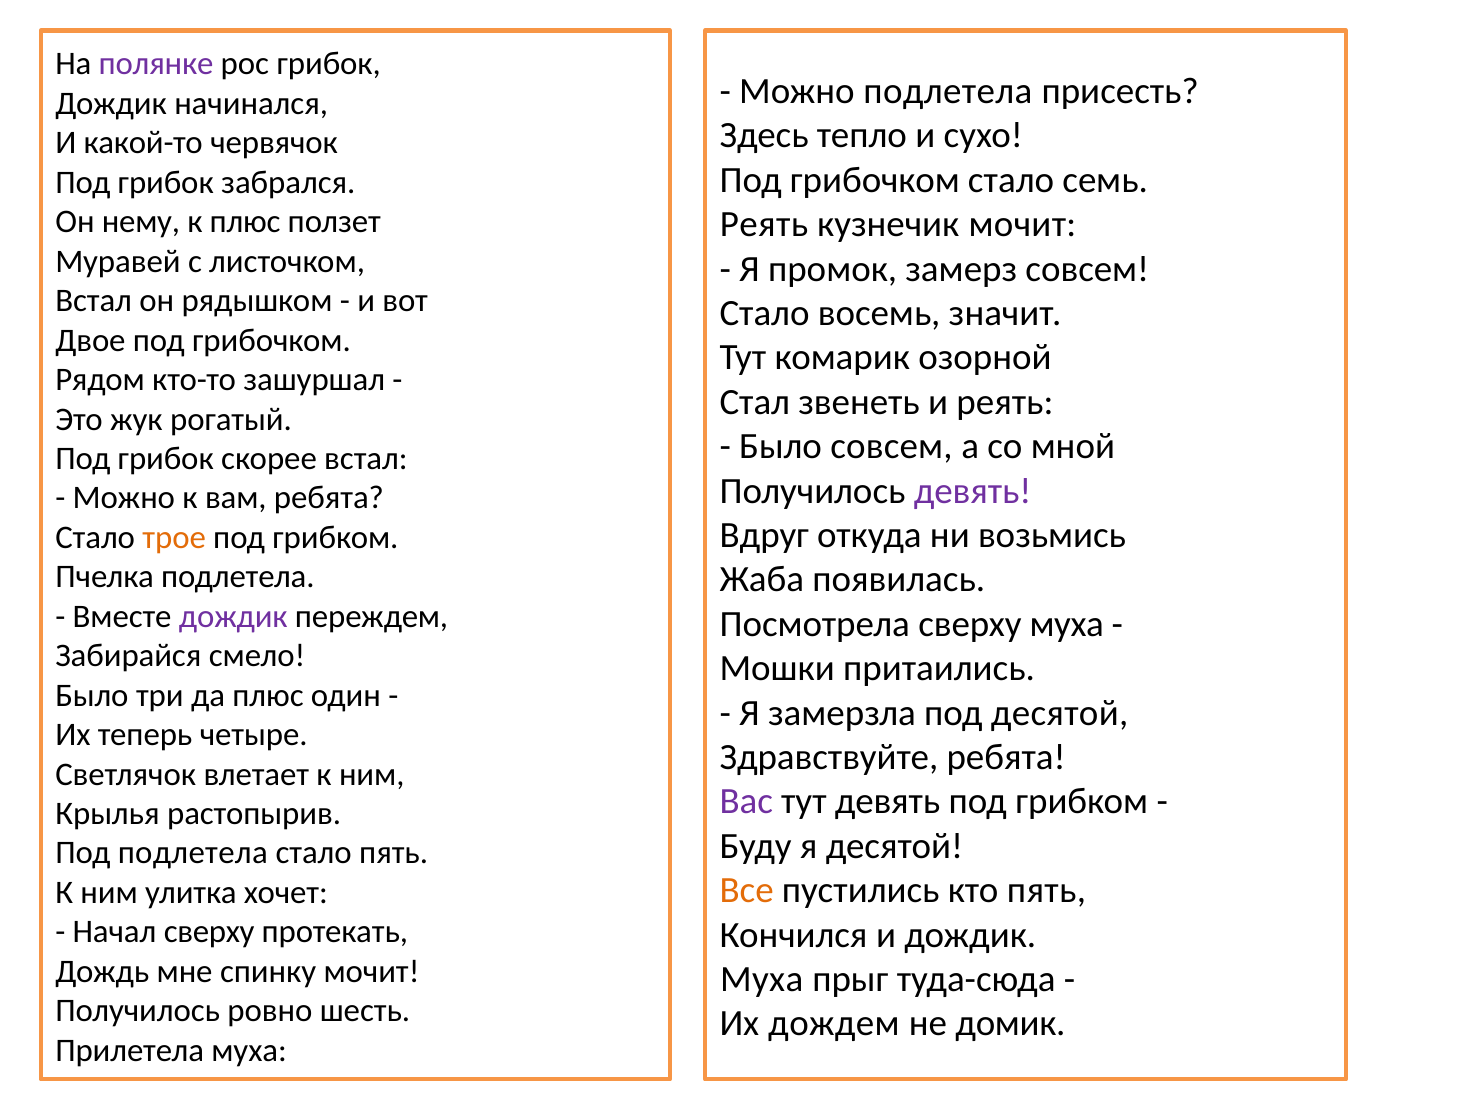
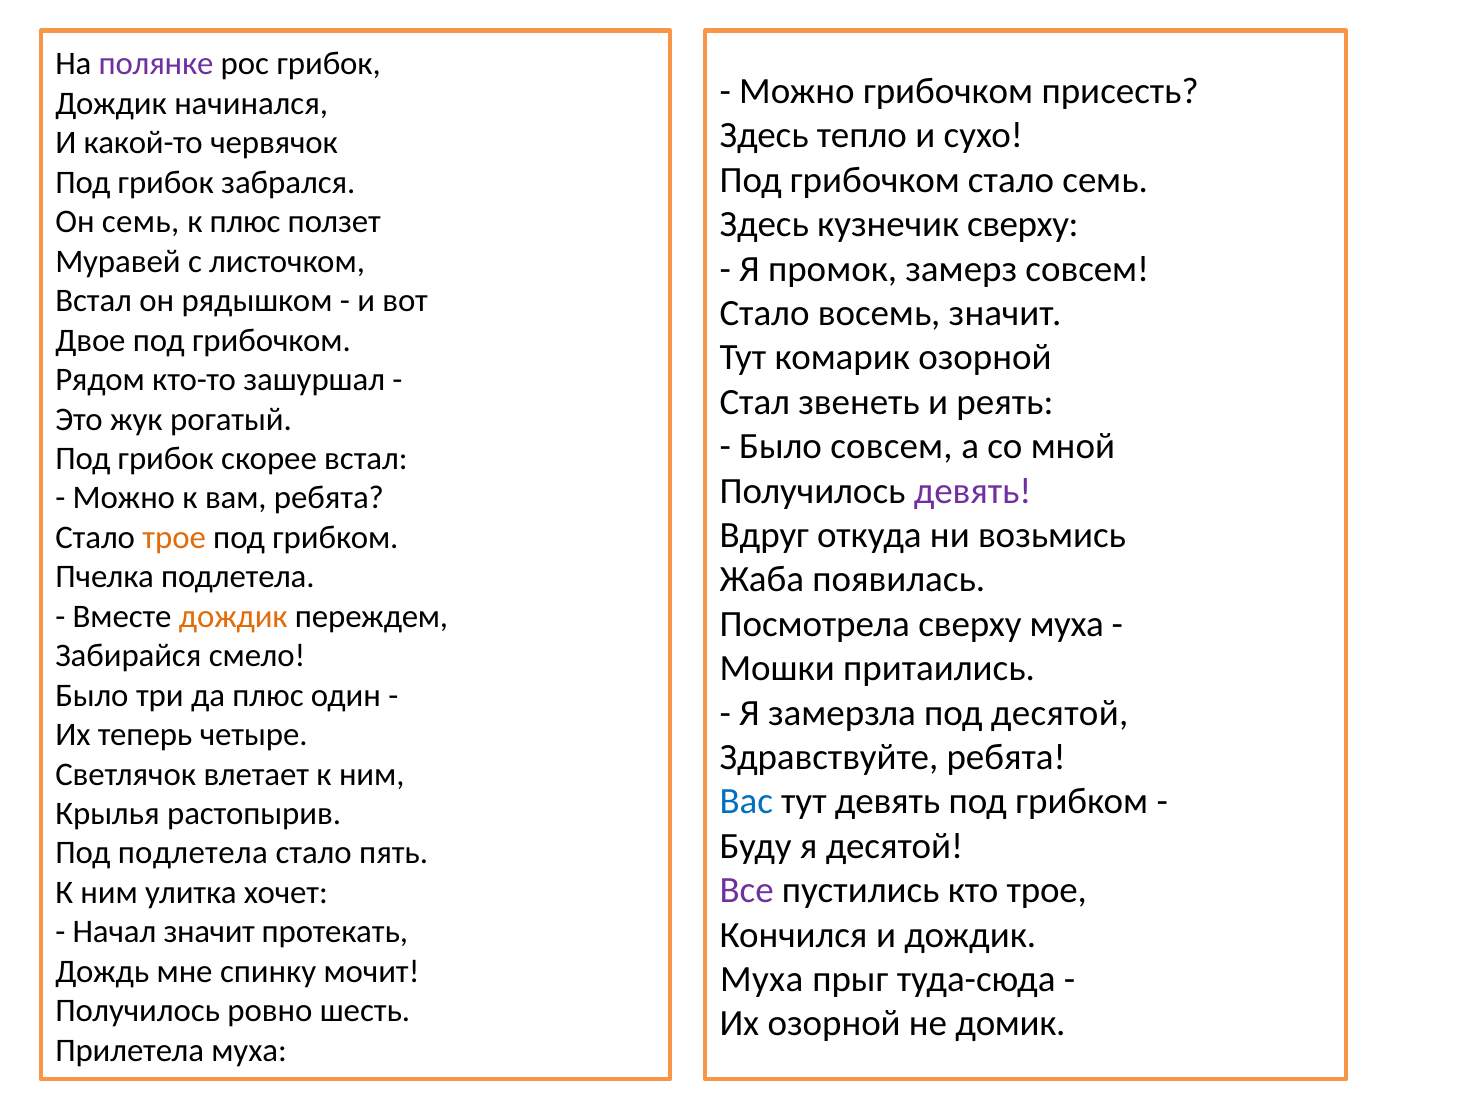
Можно подлетела: подлетела -> грибочком (948, 91)
Он нему: нему -> семь (141, 222)
Реять: Реять -> Здесь (764, 225)
кузнечик мочит: мочит -> сверху (1023, 225)
дождик colour: purple -> orange (233, 616)
Вас colour: purple -> blue (746, 802)
Все colour: orange -> purple (747, 891)
кто пять: пять -> трое (1047, 891)
Начал сверху: сверху -> значит (209, 932)
Их дождем: дождем -> озорной (834, 1024)
